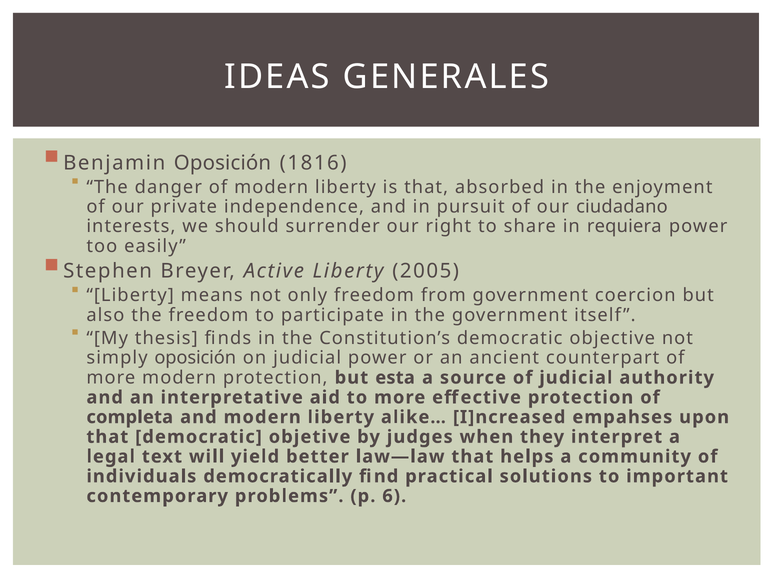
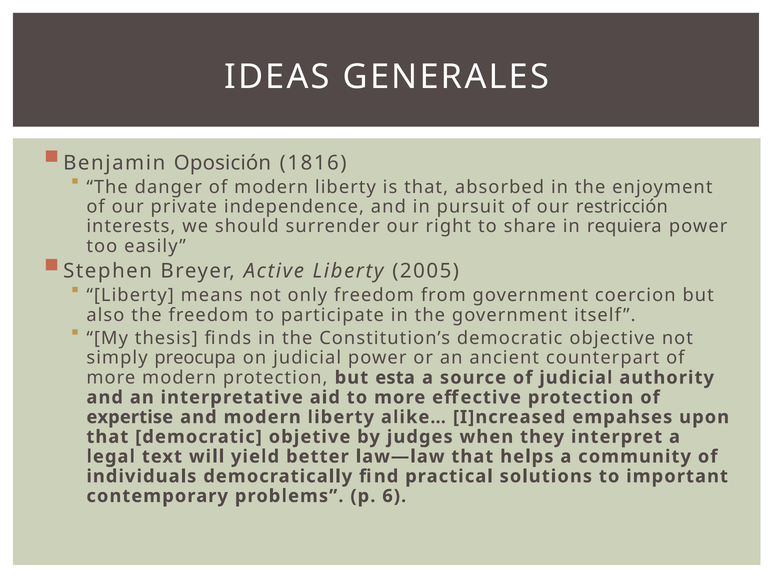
ciudadano: ciudadano -> restricción (622, 207)
simply oposición: oposición -> preocupa (195, 358)
completa: completa -> expertise (130, 417)
